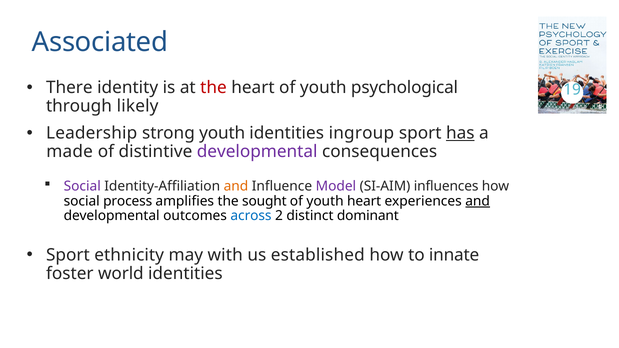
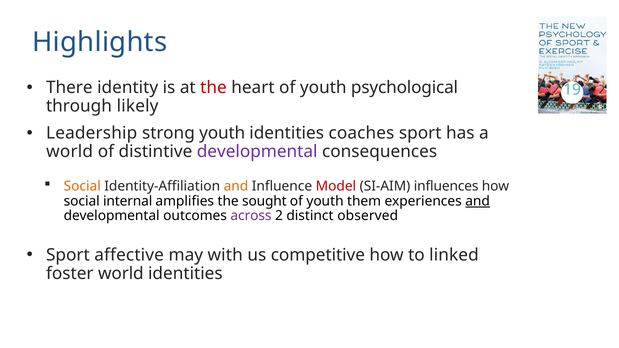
Associated: Associated -> Highlights (100, 42)
ingroup: ingroup -> coaches (361, 133)
has underline: present -> none (460, 133)
made: made -> world (70, 152)
Social colour: purple -> orange (82, 186)
Model colour: purple -> red (336, 186)
process: process -> internal (128, 201)
youth heart: heart -> them (364, 201)
across colour: blue -> purple (251, 216)
dominant: dominant -> observed (368, 216)
ethnicity: ethnicity -> affective (129, 255)
established: established -> competitive (318, 255)
innate: innate -> linked (454, 255)
